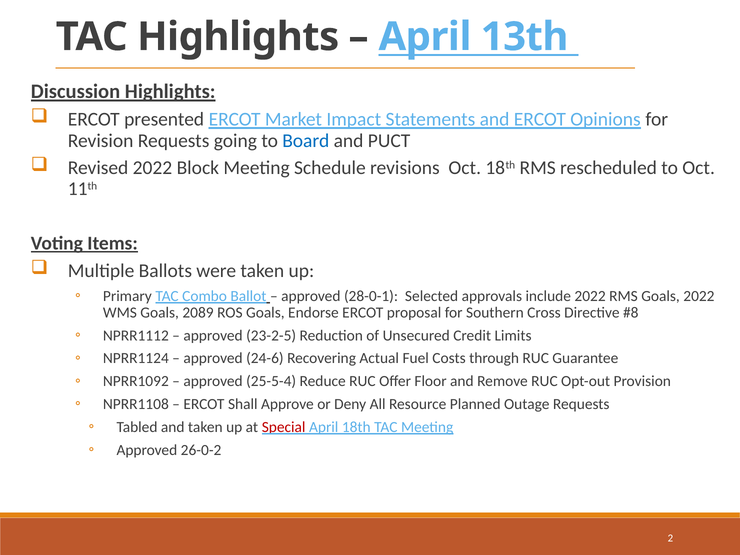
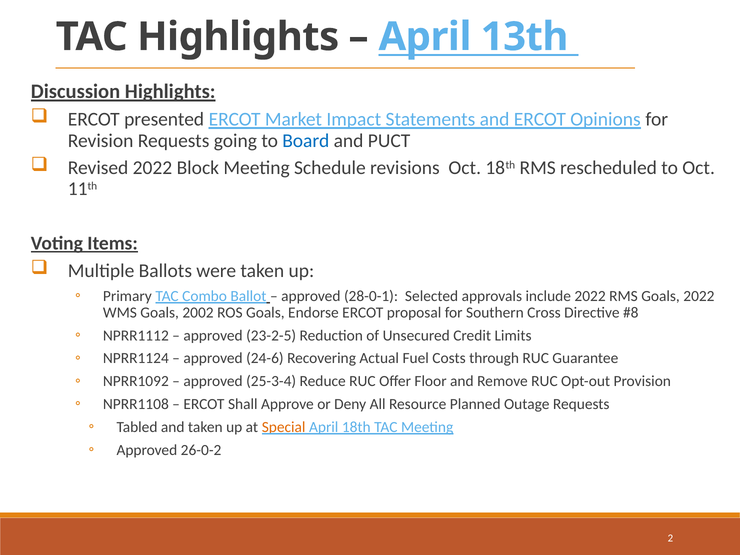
2089: 2089 -> 2002 (198, 313)
25-5-4: 25-5-4 -> 25-3-4 (271, 381)
Special colour: red -> orange (284, 427)
